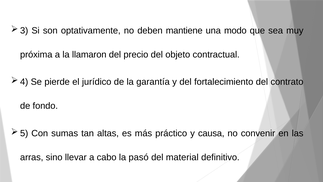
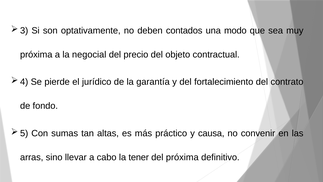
mantiene: mantiene -> contados (184, 30)
llamaron: llamaron -> negocial (89, 54)
pasó: pasó -> tener (139, 157)
del material: material -> próxima (182, 157)
